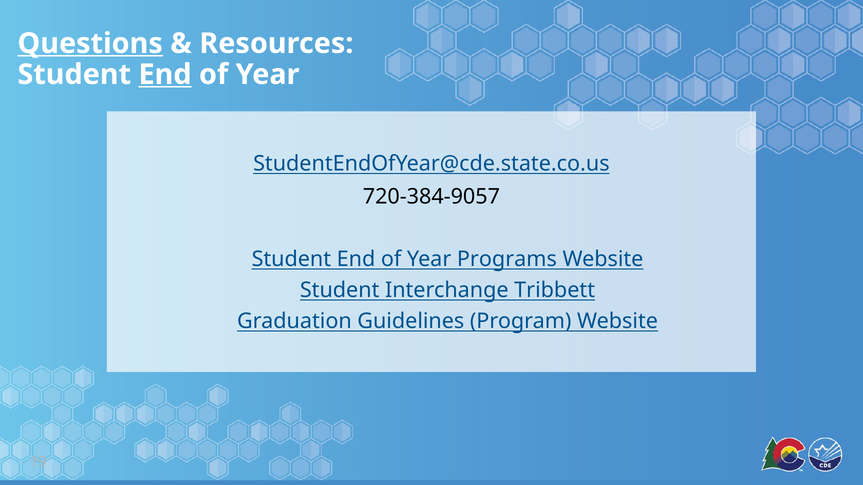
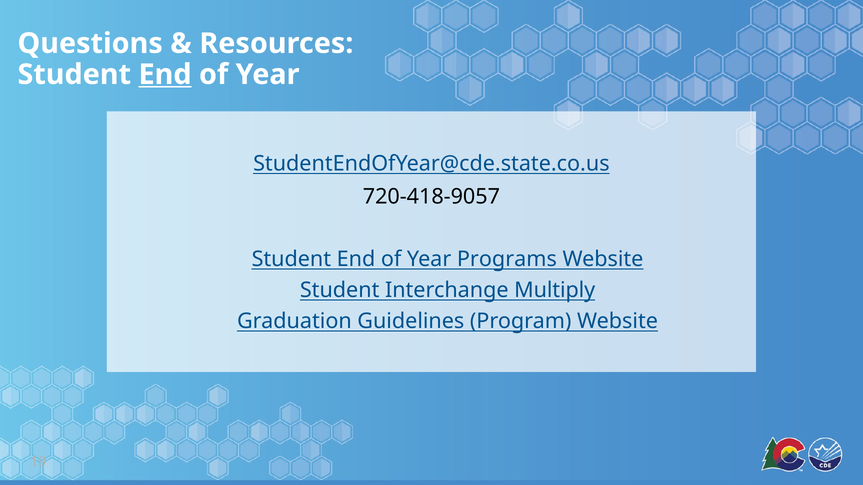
Questions underline: present -> none (90, 43)
720-384-9057: 720-384-9057 -> 720-418-9057 (431, 197)
Tribbett: Tribbett -> Multiply (555, 290)
